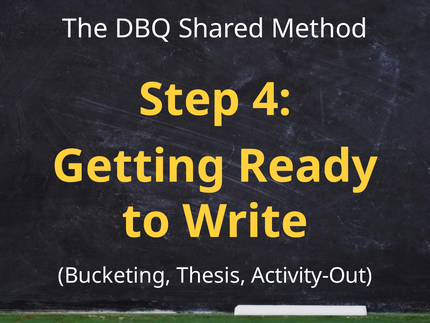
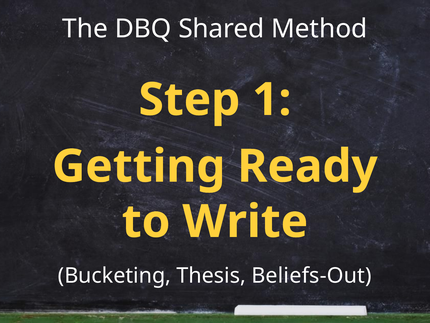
4: 4 -> 1 (272, 100)
Activity-Out: Activity-Out -> Beliefs-Out (312, 275)
